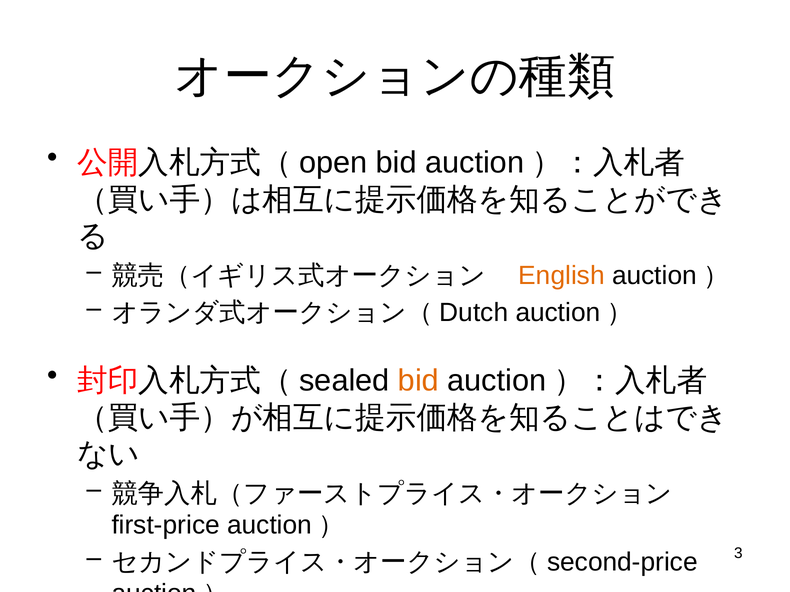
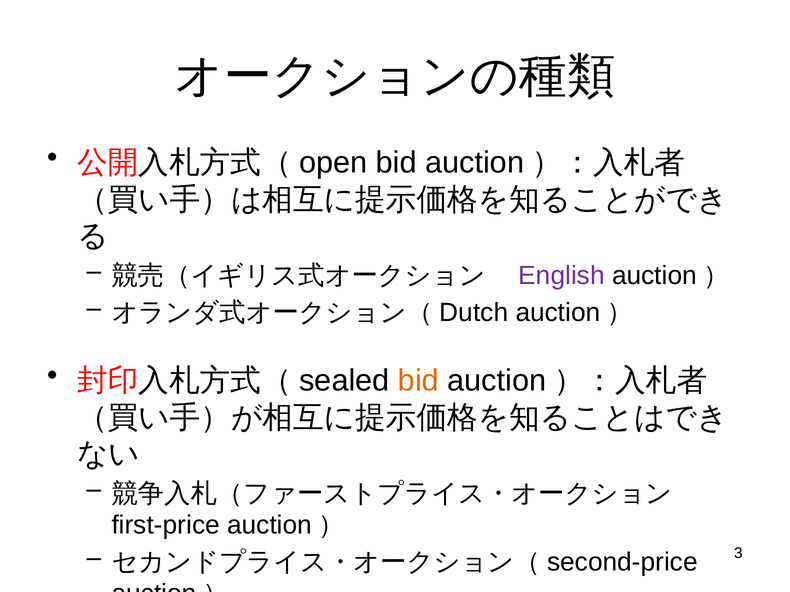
English colour: orange -> purple (562, 276)
